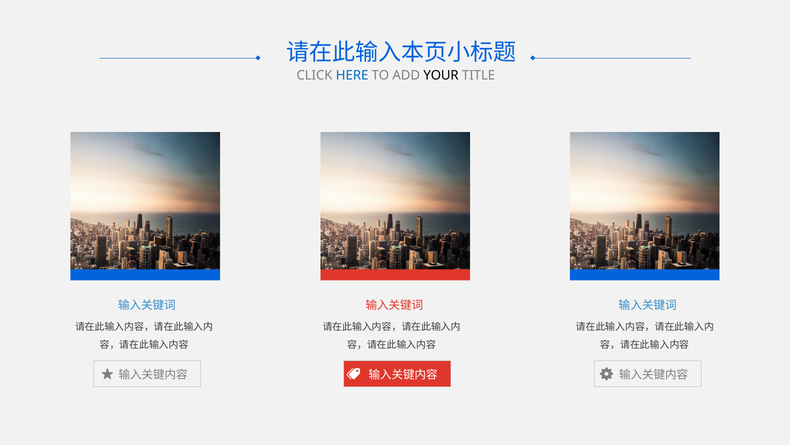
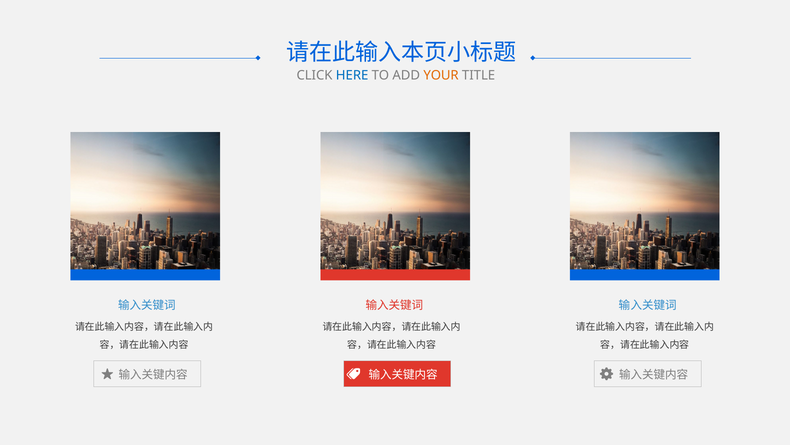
YOUR colour: black -> orange (441, 75)
